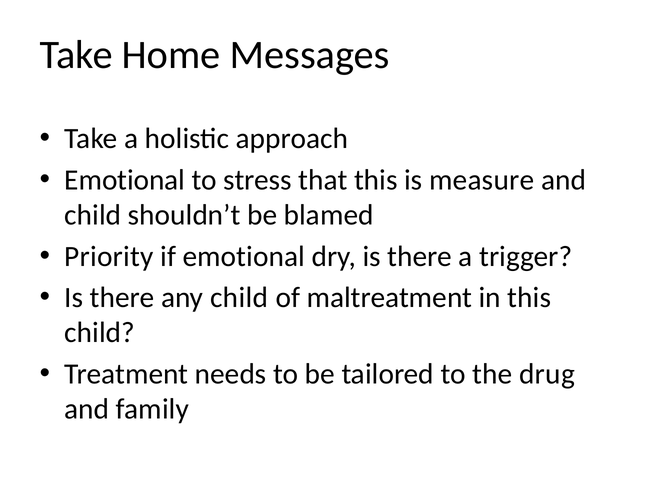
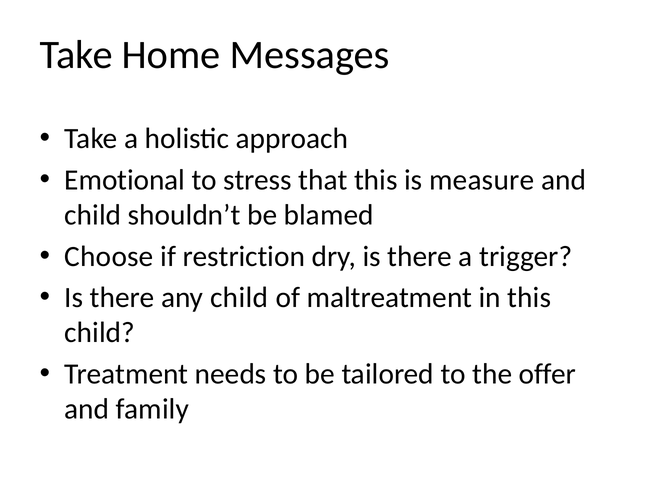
Priority: Priority -> Choose (109, 256)
if emotional: emotional -> restriction (244, 256)
drug: drug -> offer (547, 374)
